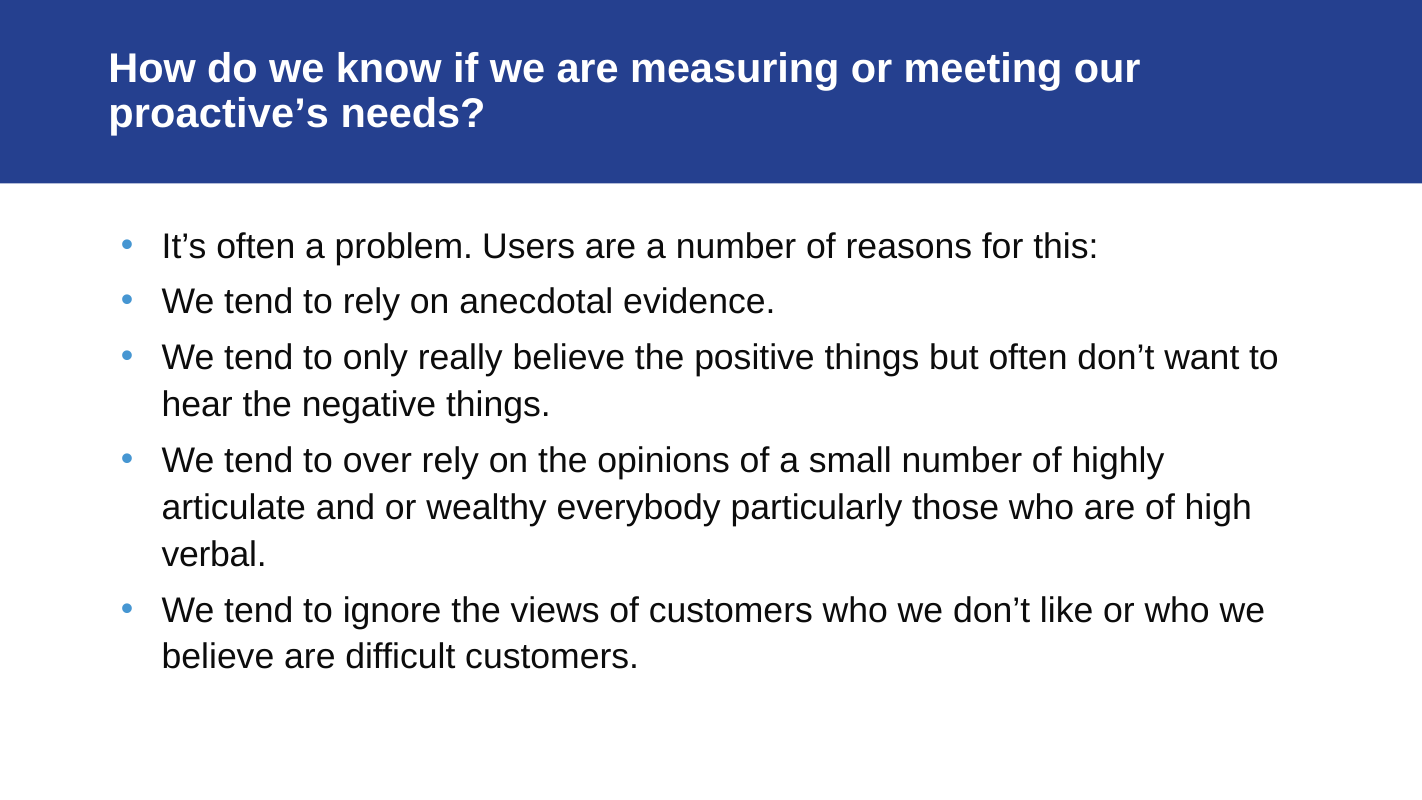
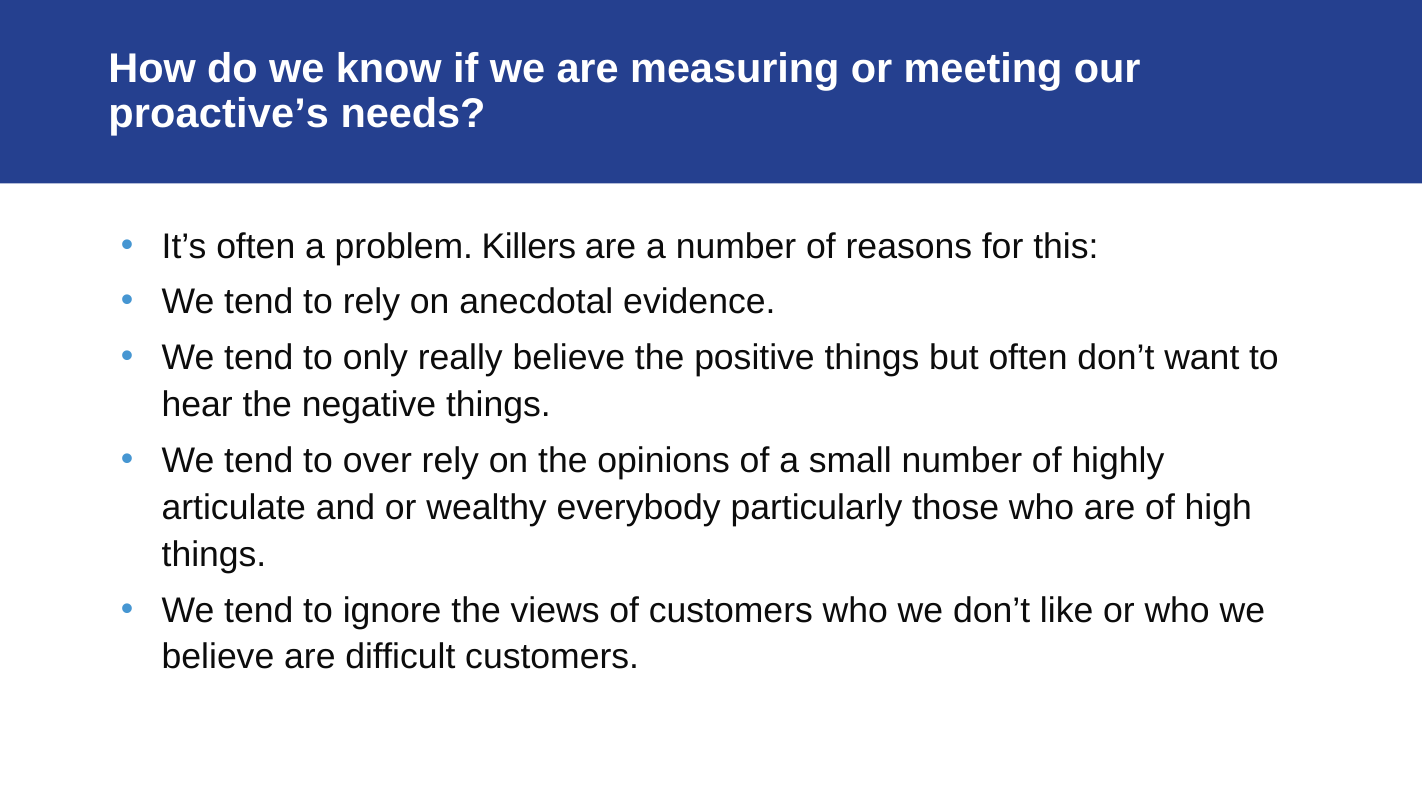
Users: Users -> Killers (529, 246)
verbal: verbal -> things (214, 554)
